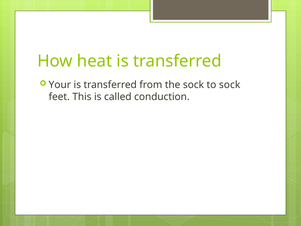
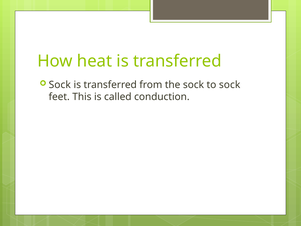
Your: Your -> Sock (60, 85)
